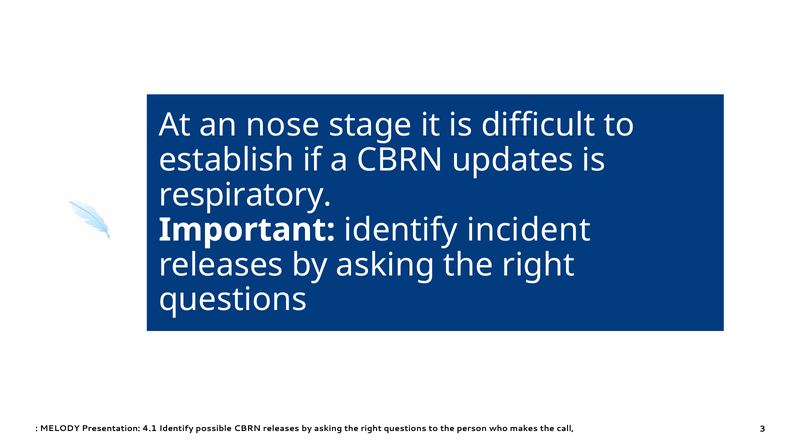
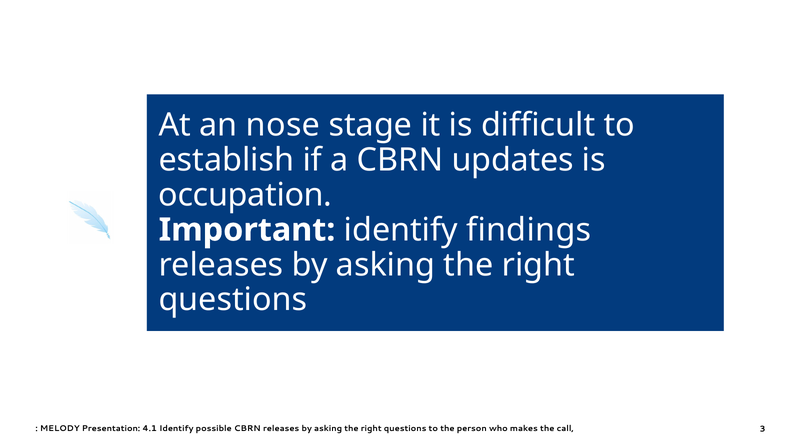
respiratory: respiratory -> occupation (245, 195)
incident: incident -> findings (529, 230)
